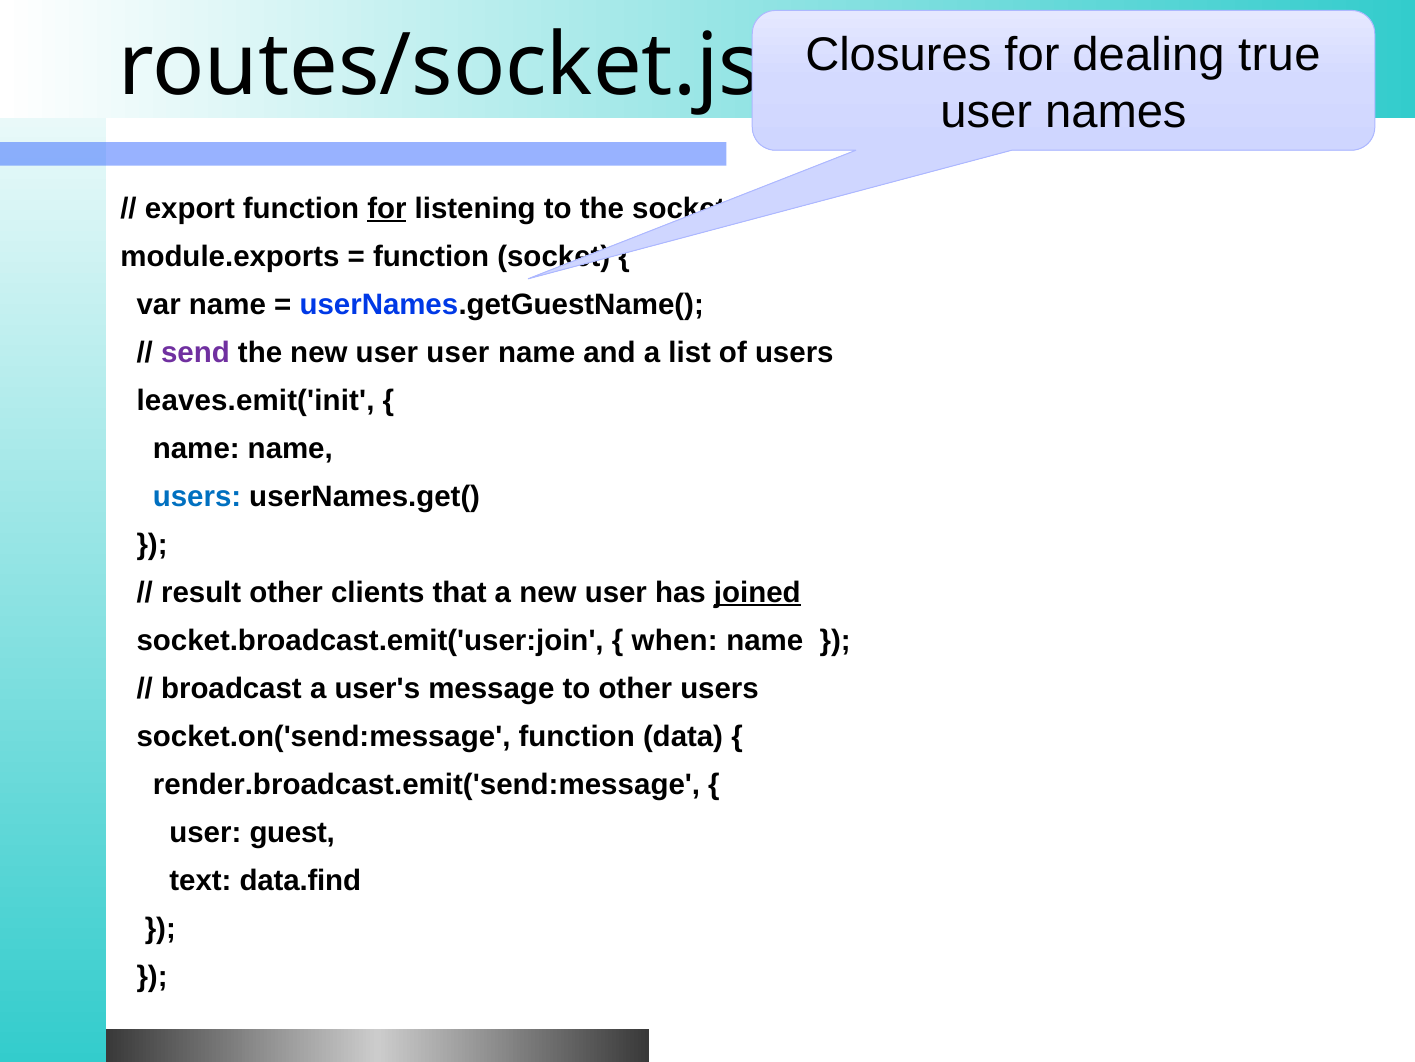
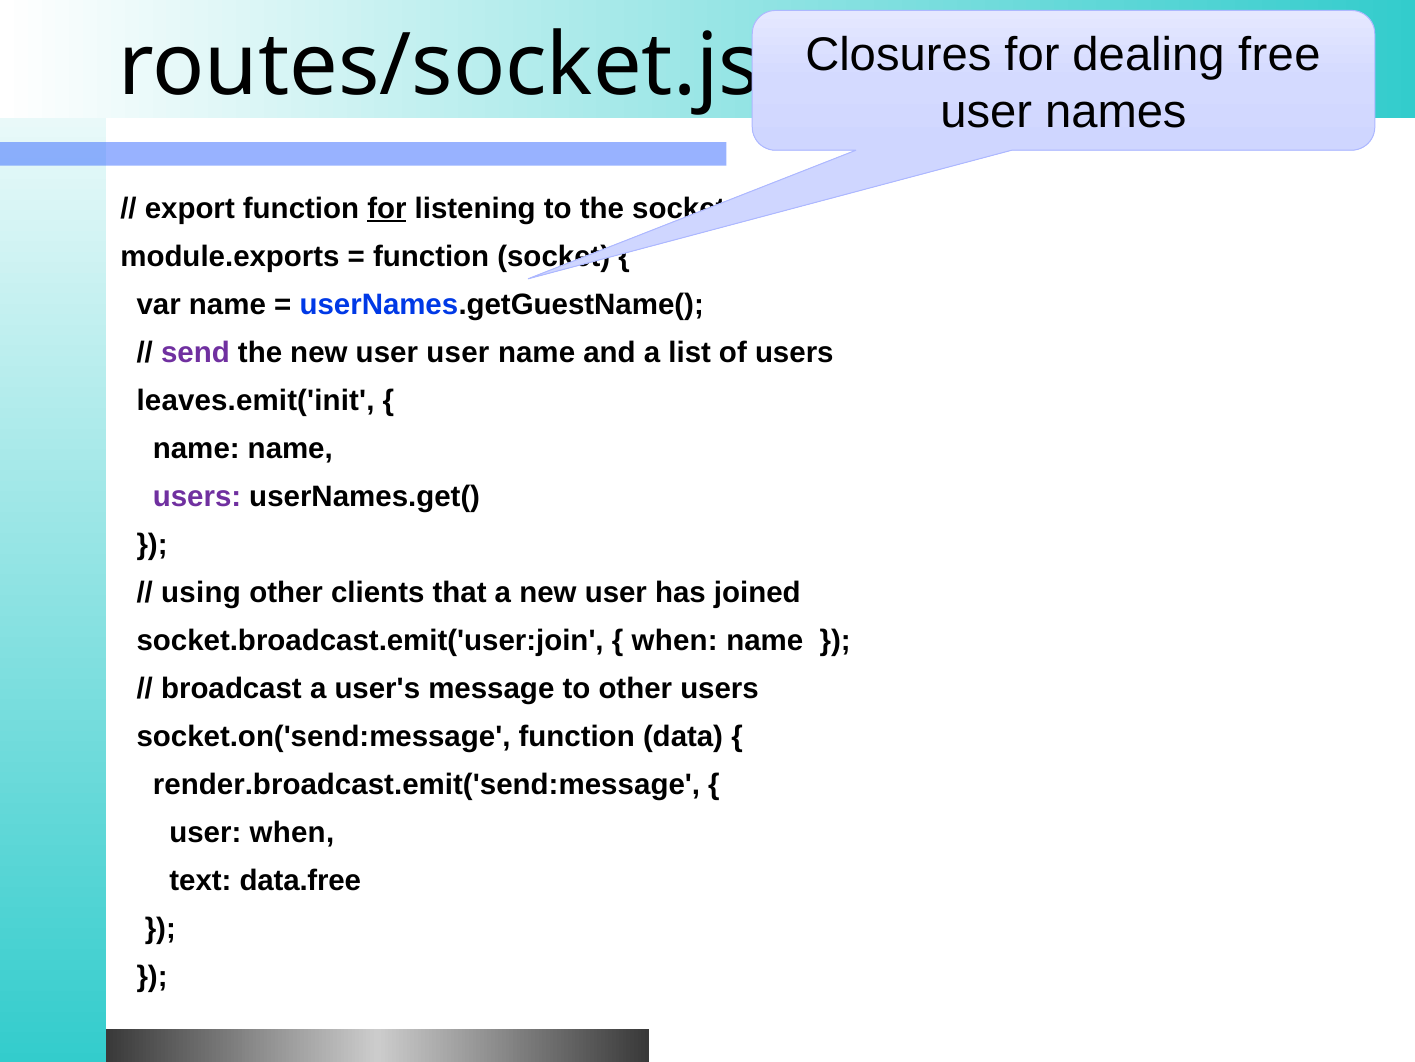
true: true -> free (1279, 55)
users colour: blue -> purple (197, 496)
result: result -> using (201, 592)
joined underline: present -> none (757, 592)
user guest: guest -> when (292, 832)
data.find: data.find -> data.free (300, 880)
